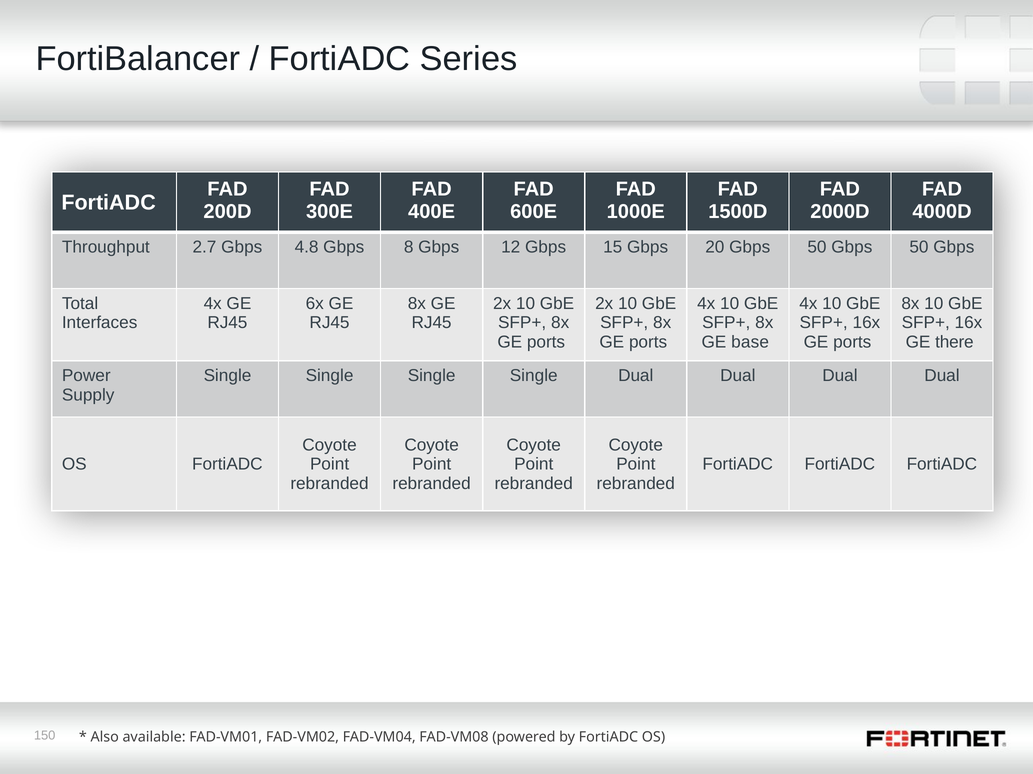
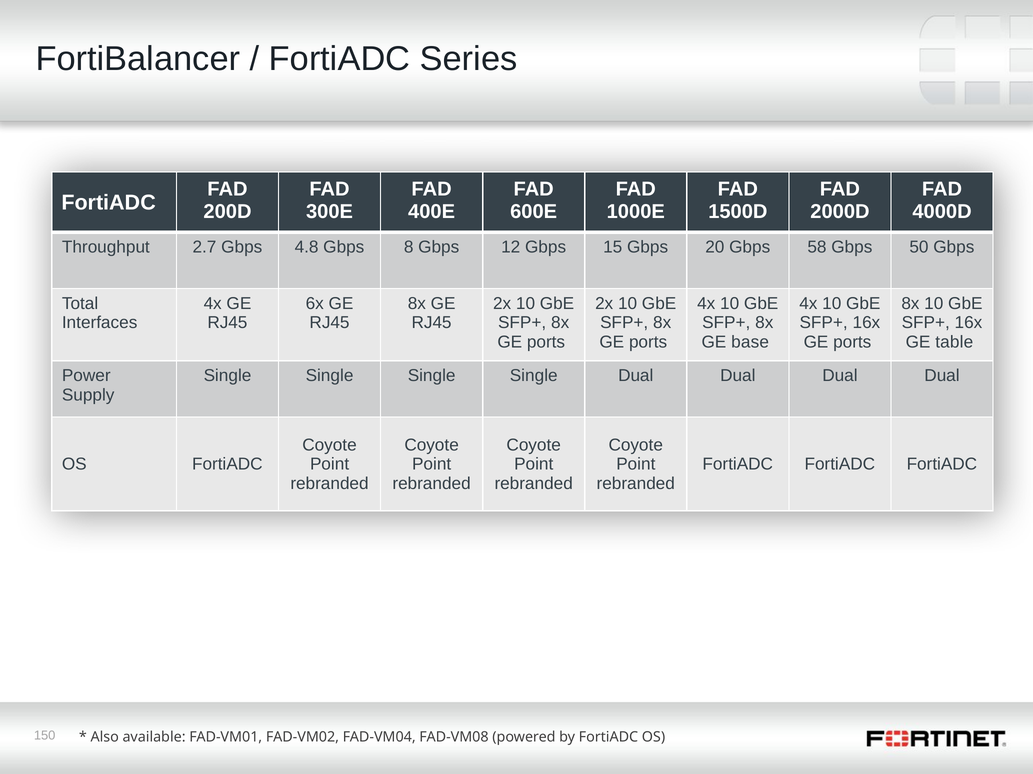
20 Gbps 50: 50 -> 58 (817, 248)
there: there -> table (954, 342)
